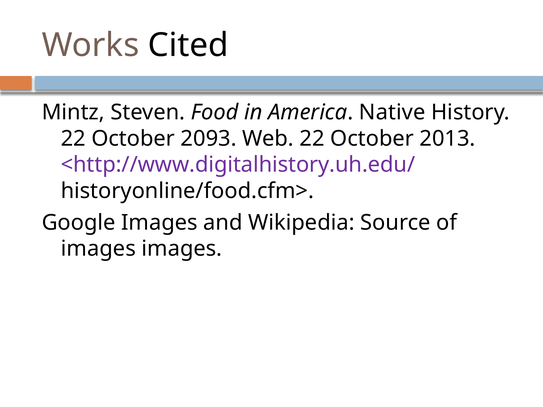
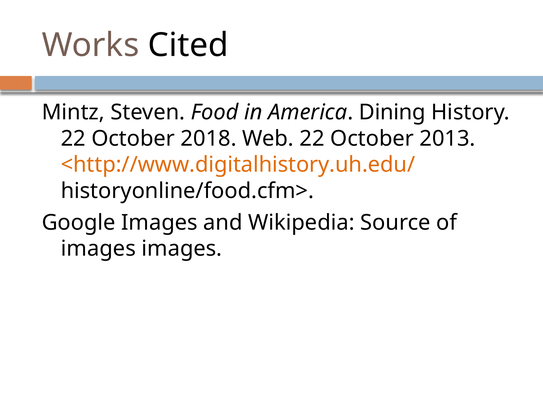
Native: Native -> Dining (392, 112)
2093: 2093 -> 2018 (209, 139)
<http://www.digitalhistory.uh.edu/ colour: purple -> orange (238, 165)
